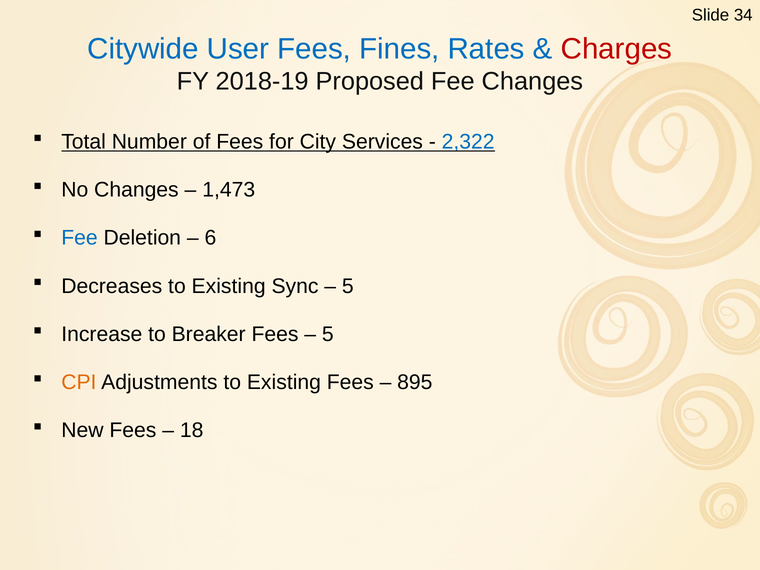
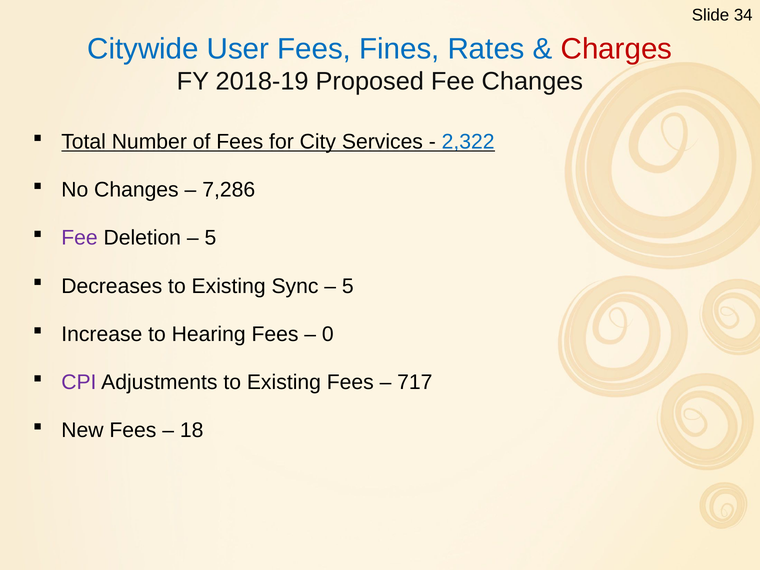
1,473: 1,473 -> 7,286 (229, 190)
Fee colour: blue -> purple (79, 238)
6: 6 -> 5 (210, 238)
Breaker: Breaker -> Hearing (209, 334)
5: 5 -> 0 (328, 334)
CPI colour: orange -> purple (79, 382)
895: 895 -> 717 (415, 382)
